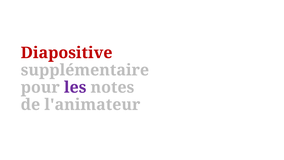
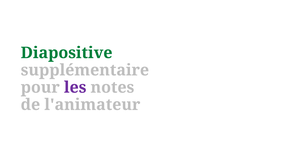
Diapositive colour: red -> green (67, 53)
